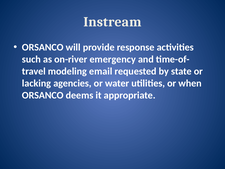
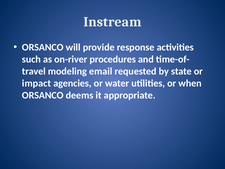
emergency: emergency -> procedures (113, 59)
lacking: lacking -> impact (36, 83)
